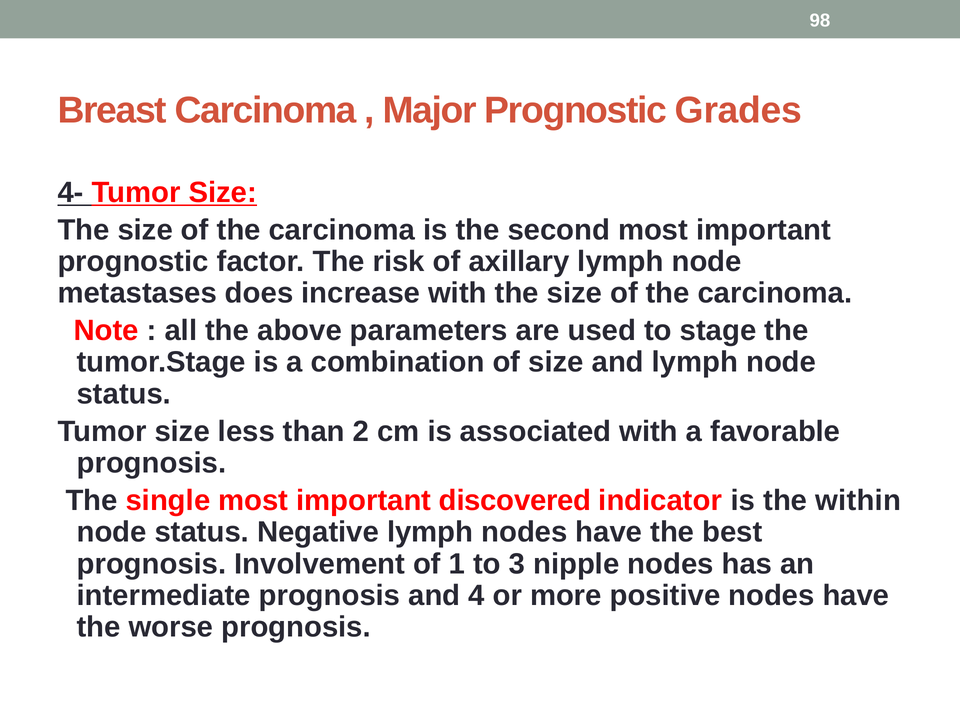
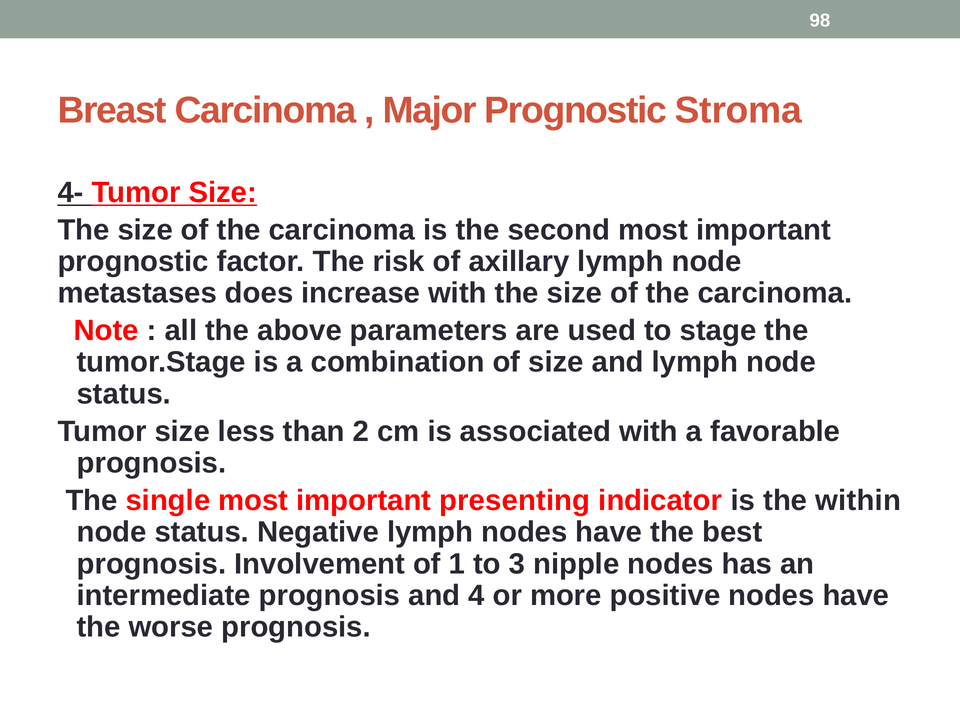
Grades: Grades -> Stroma (738, 111)
discovered: discovered -> presenting (515, 500)
